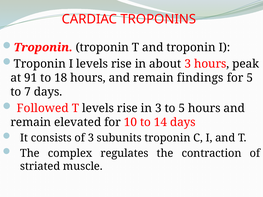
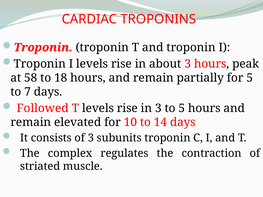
91: 91 -> 58 (31, 78)
findings: findings -> partially (200, 78)
